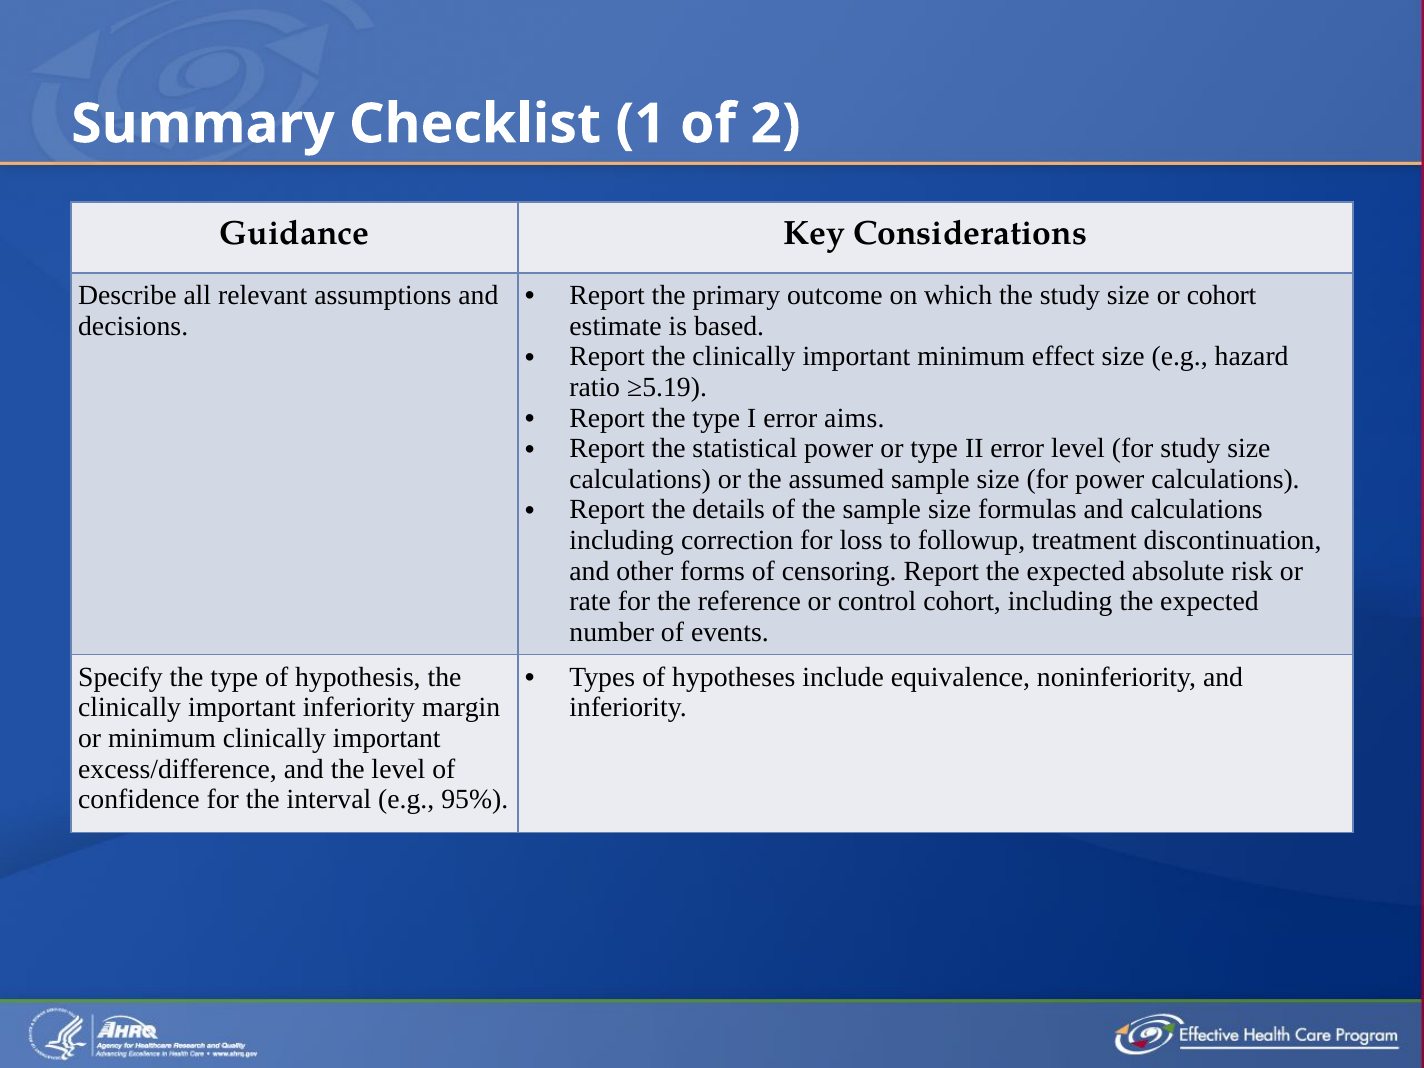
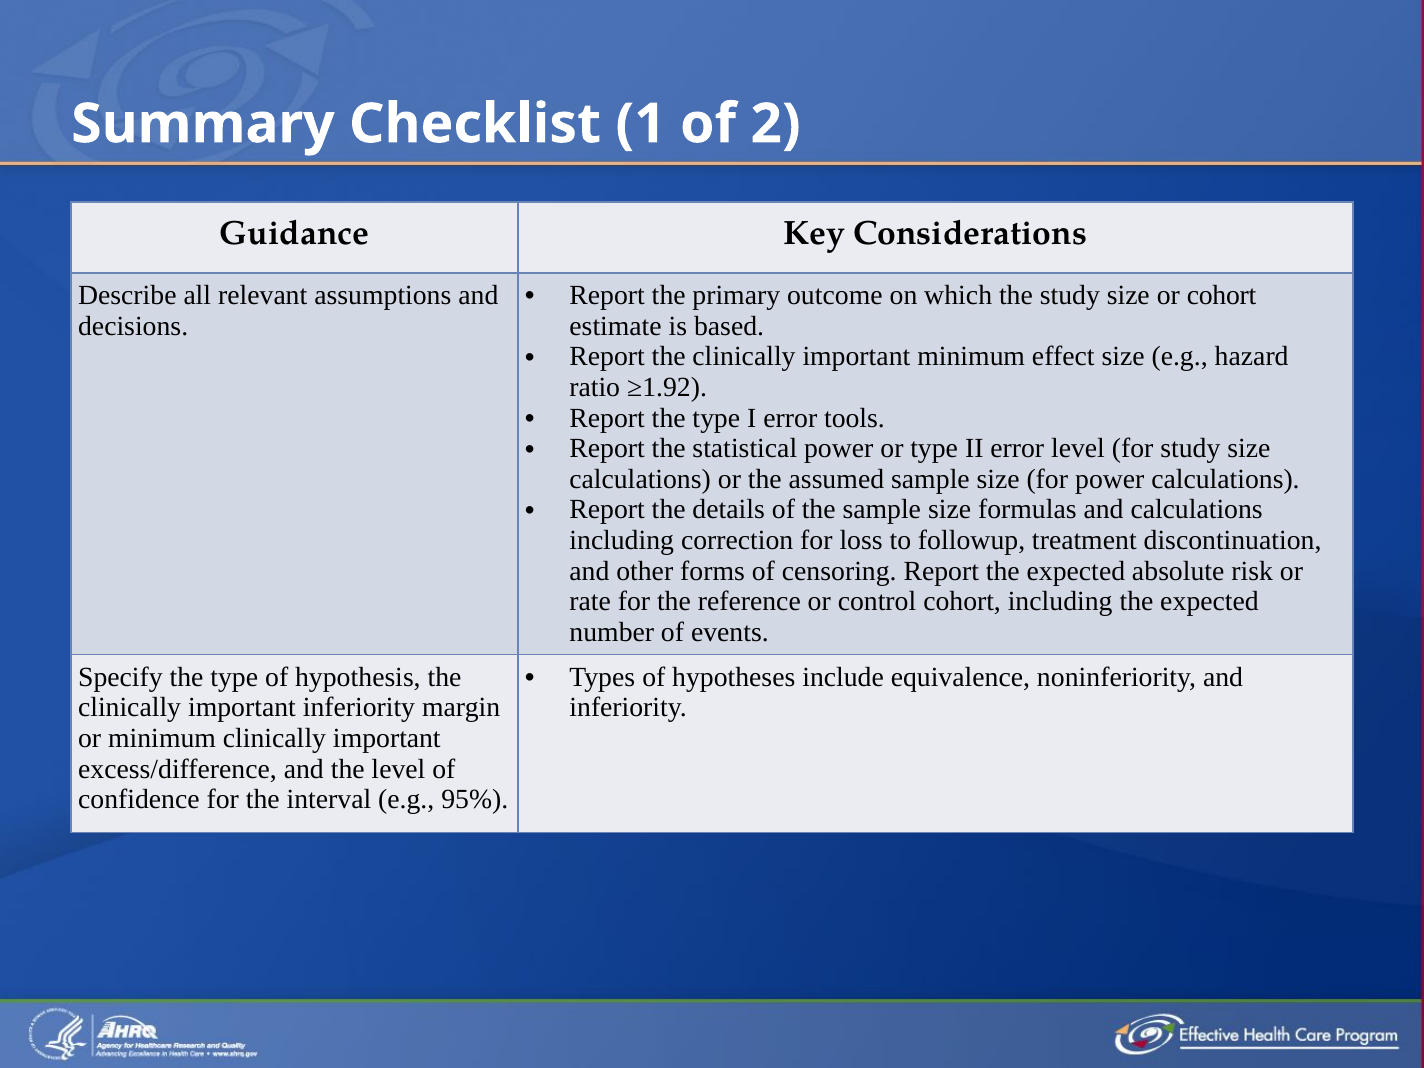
≥5.19: ≥5.19 -> ≥1.92 (667, 387)
aims: aims -> tools (854, 418)
